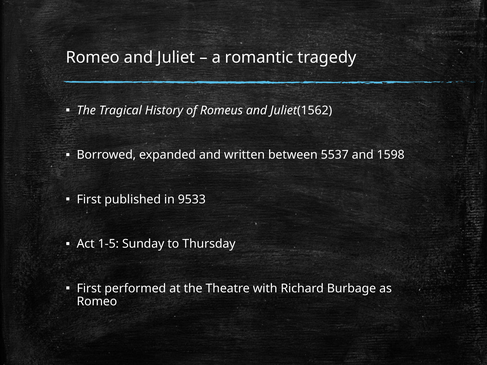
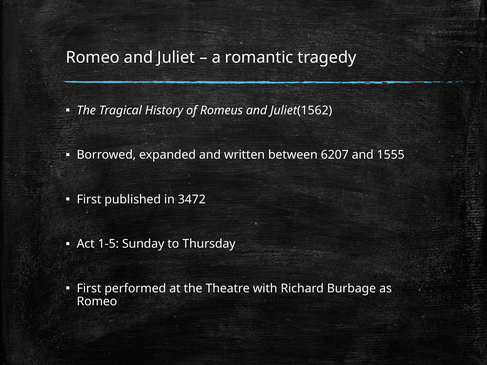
5537: 5537 -> 6207 (335, 155)
1598: 1598 -> 1555 (391, 155)
9533: 9533 -> 3472 (192, 199)
